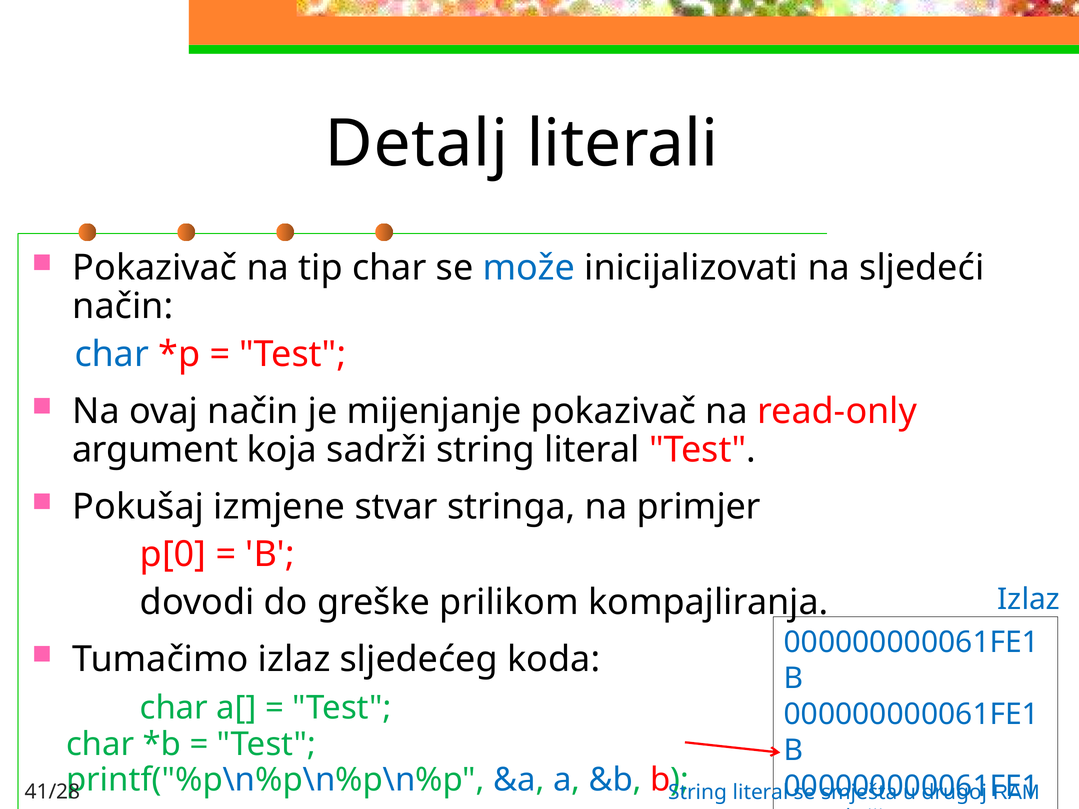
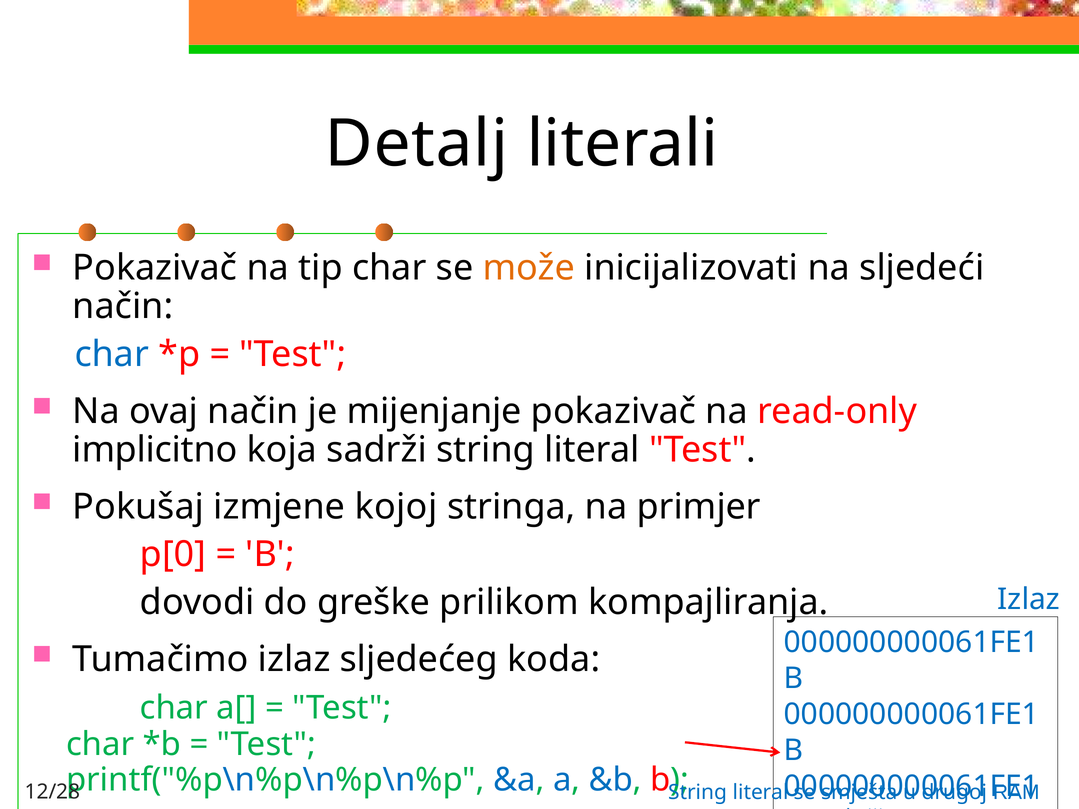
može colour: blue -> orange (529, 268)
argument: argument -> implicitno (155, 450)
stvar: stvar -> kojoj (396, 507)
41/28: 41/28 -> 12/28 (53, 792)
